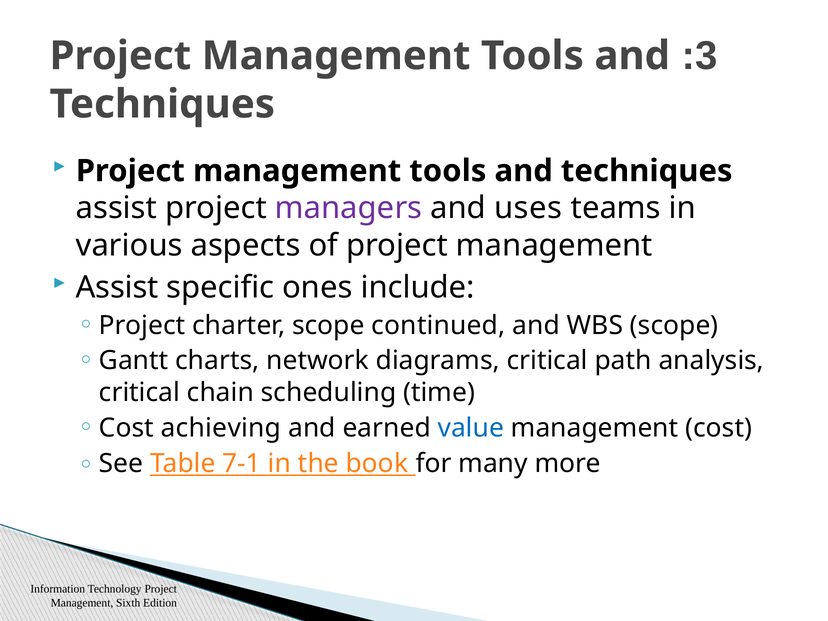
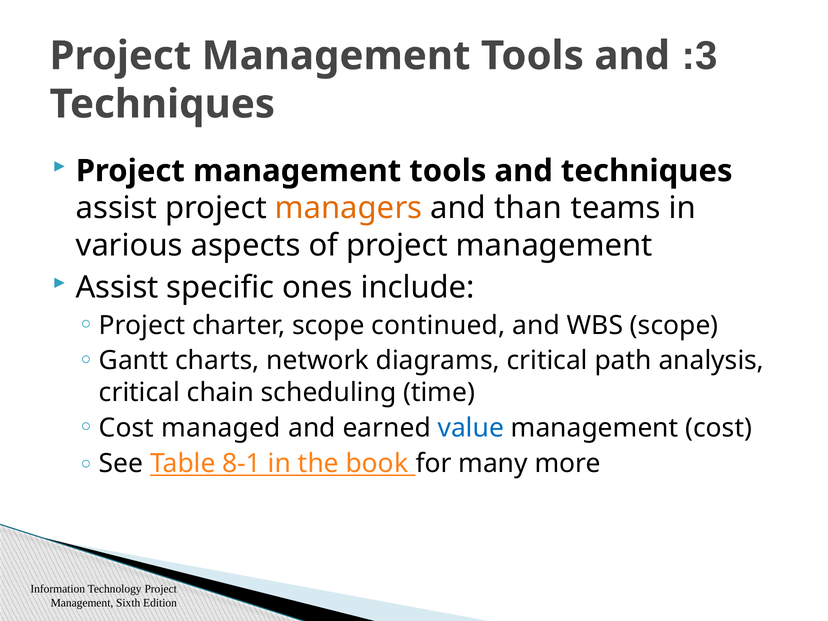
managers colour: purple -> orange (348, 208)
uses: uses -> than (528, 208)
achieving: achieving -> managed (221, 428)
7-1: 7-1 -> 8-1 (242, 463)
